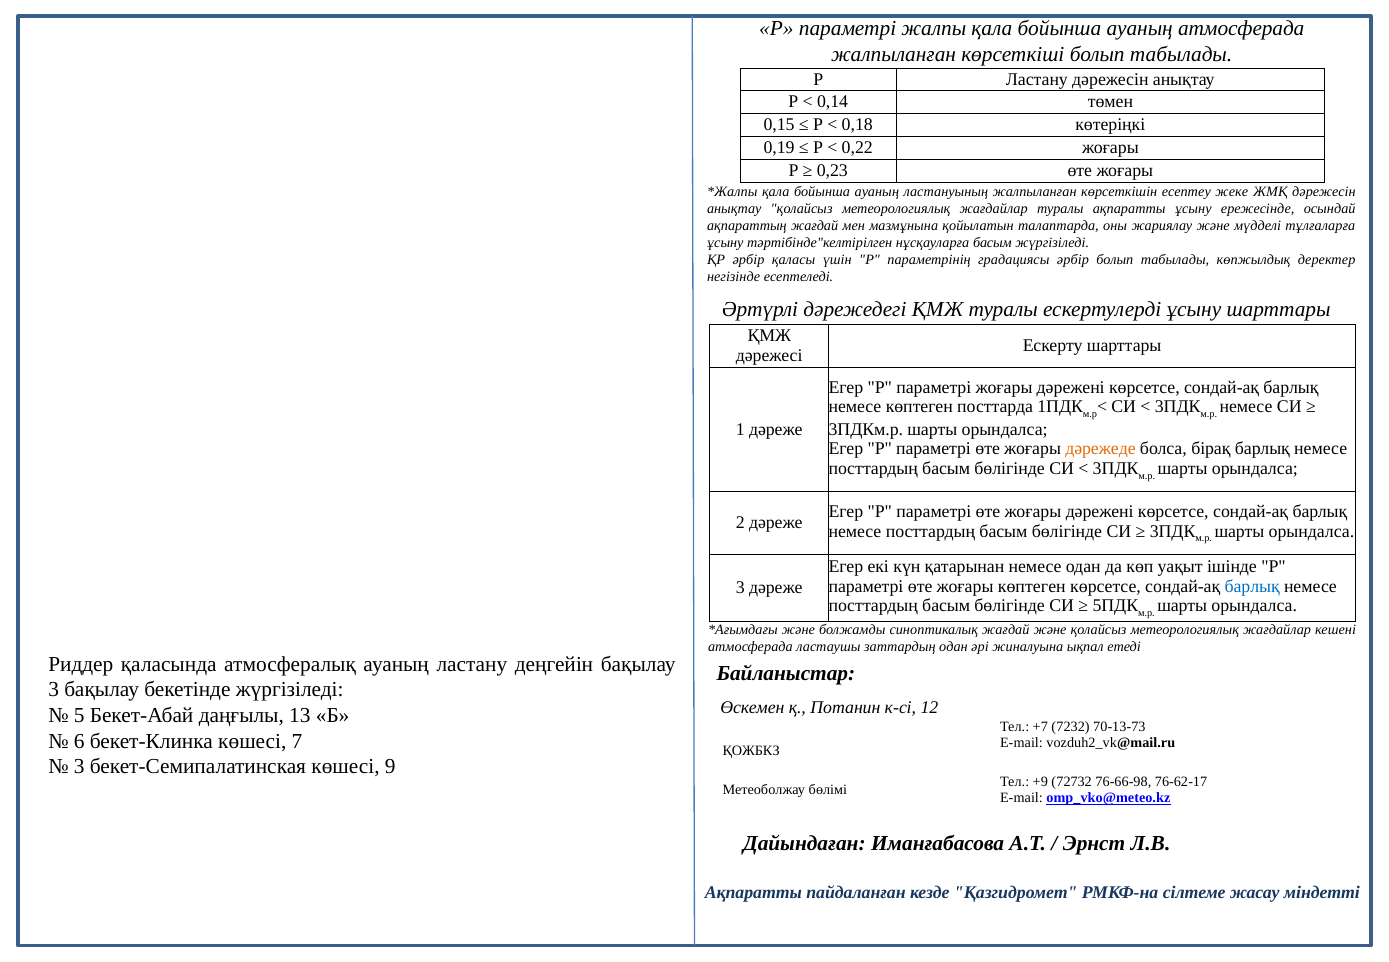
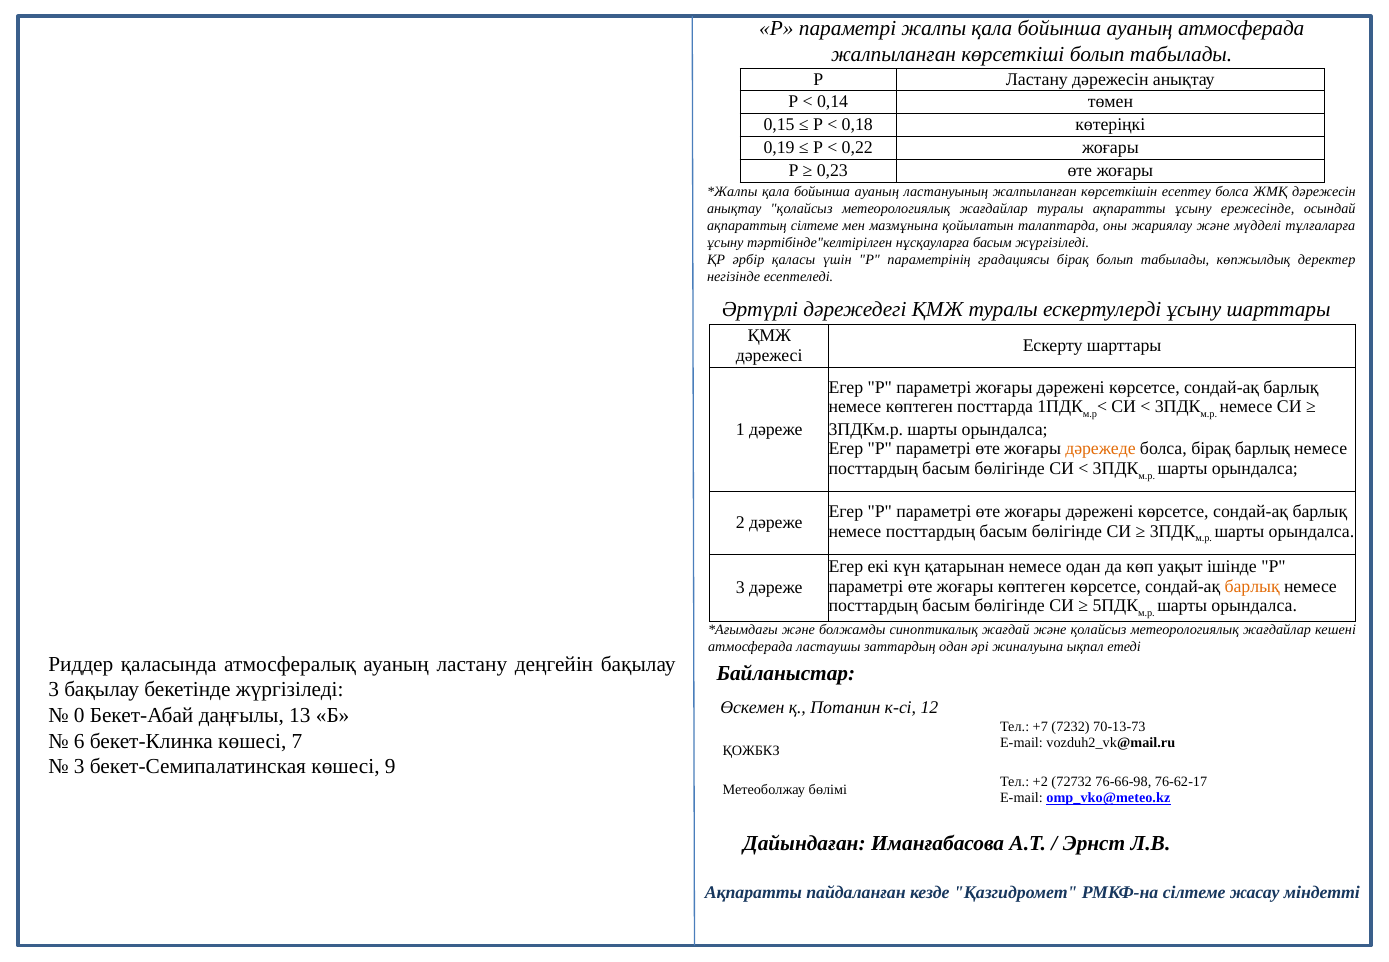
есептеу жеке: жеке -> болса (1232, 192)
ақпараттың жағдай: жағдай -> сілтеме (815, 226)
градациясы әрбір: әрбір -> бірақ (1073, 260)
барлық colour: blue -> orange (1252, 586)
5: 5 -> 0 (79, 715)
+9: +9 -> +2 (1040, 782)
